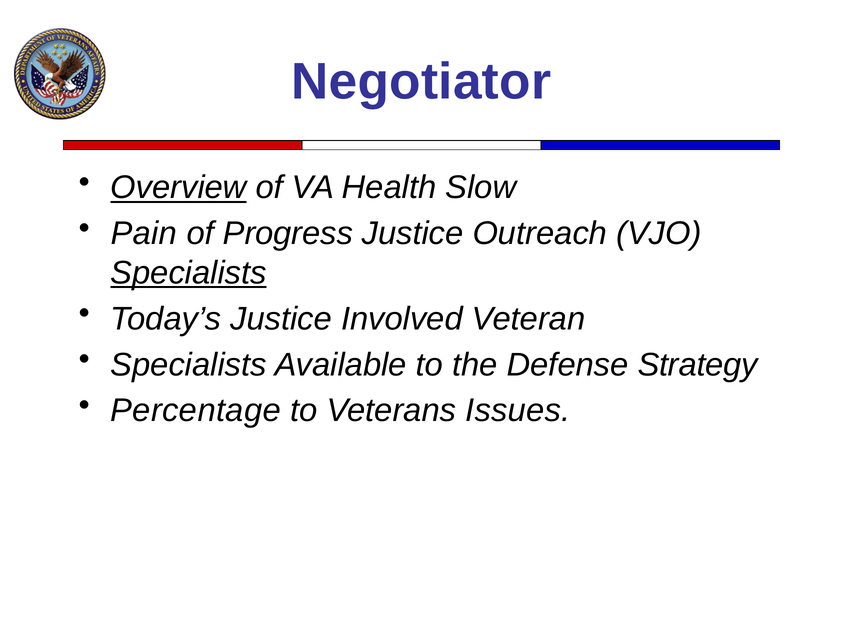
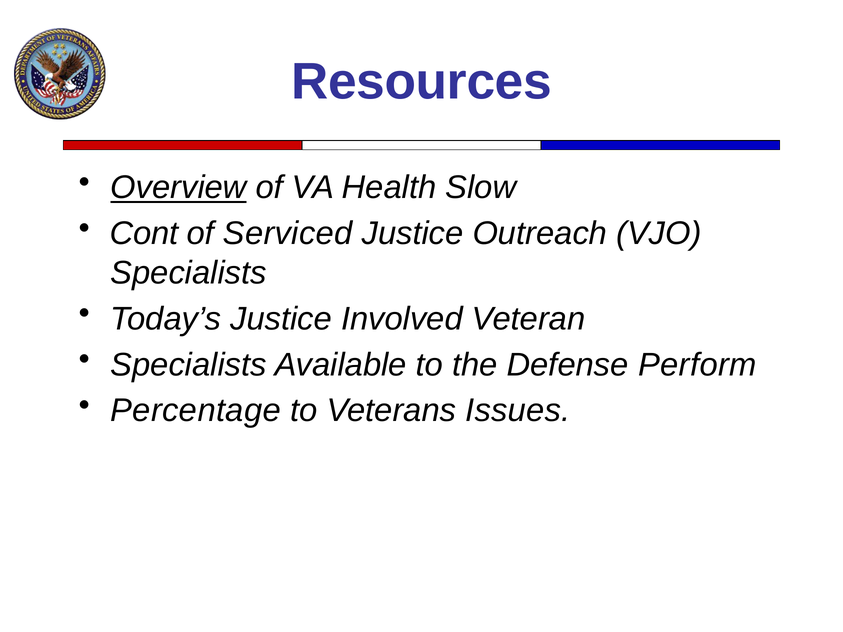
Negotiator: Negotiator -> Resources (421, 82)
Pain: Pain -> Cont (144, 234)
Progress: Progress -> Serviced (288, 234)
Specialists underline: present -> none (189, 273)
Strategy: Strategy -> Perform (697, 365)
